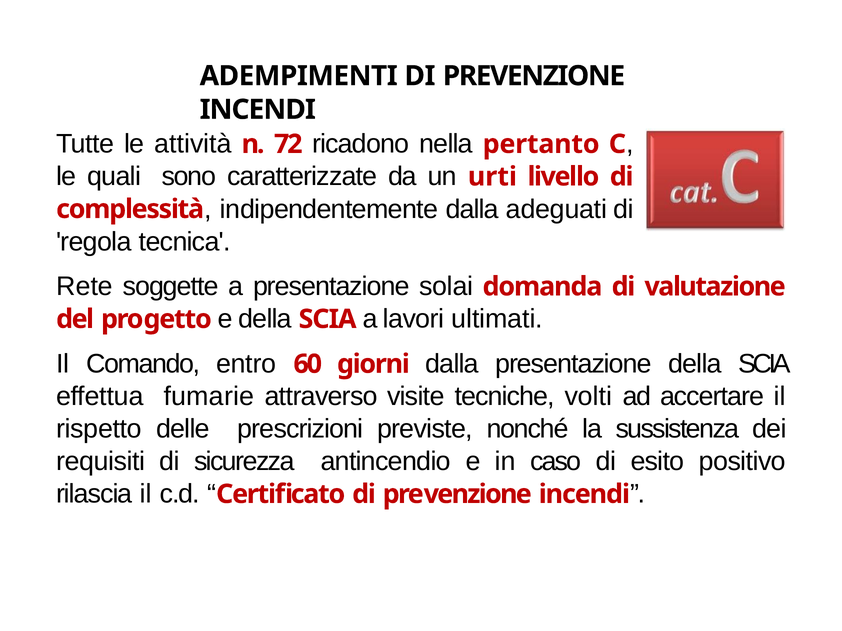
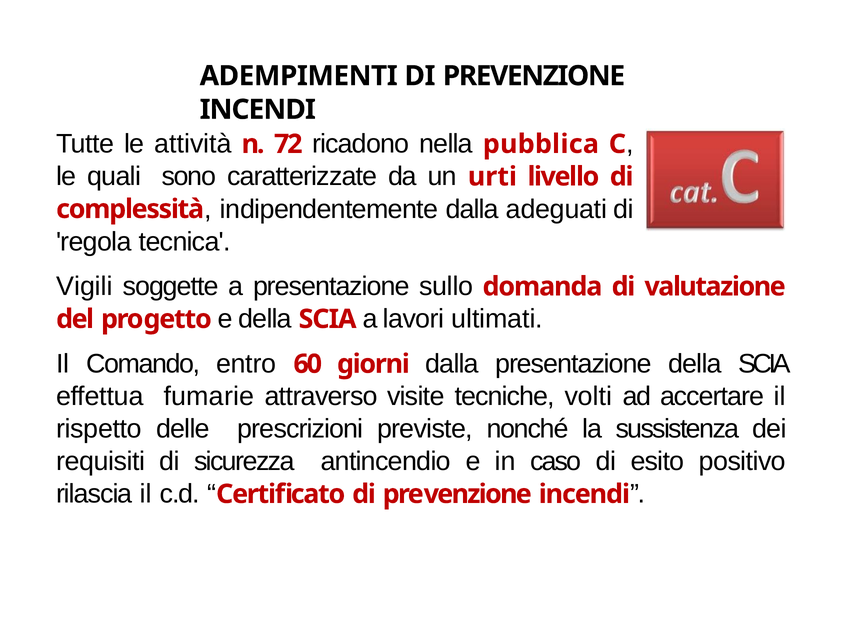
pertanto: pertanto -> pubblica (541, 144)
Rete: Rete -> Vigili (85, 287)
solai: solai -> sullo (446, 287)
